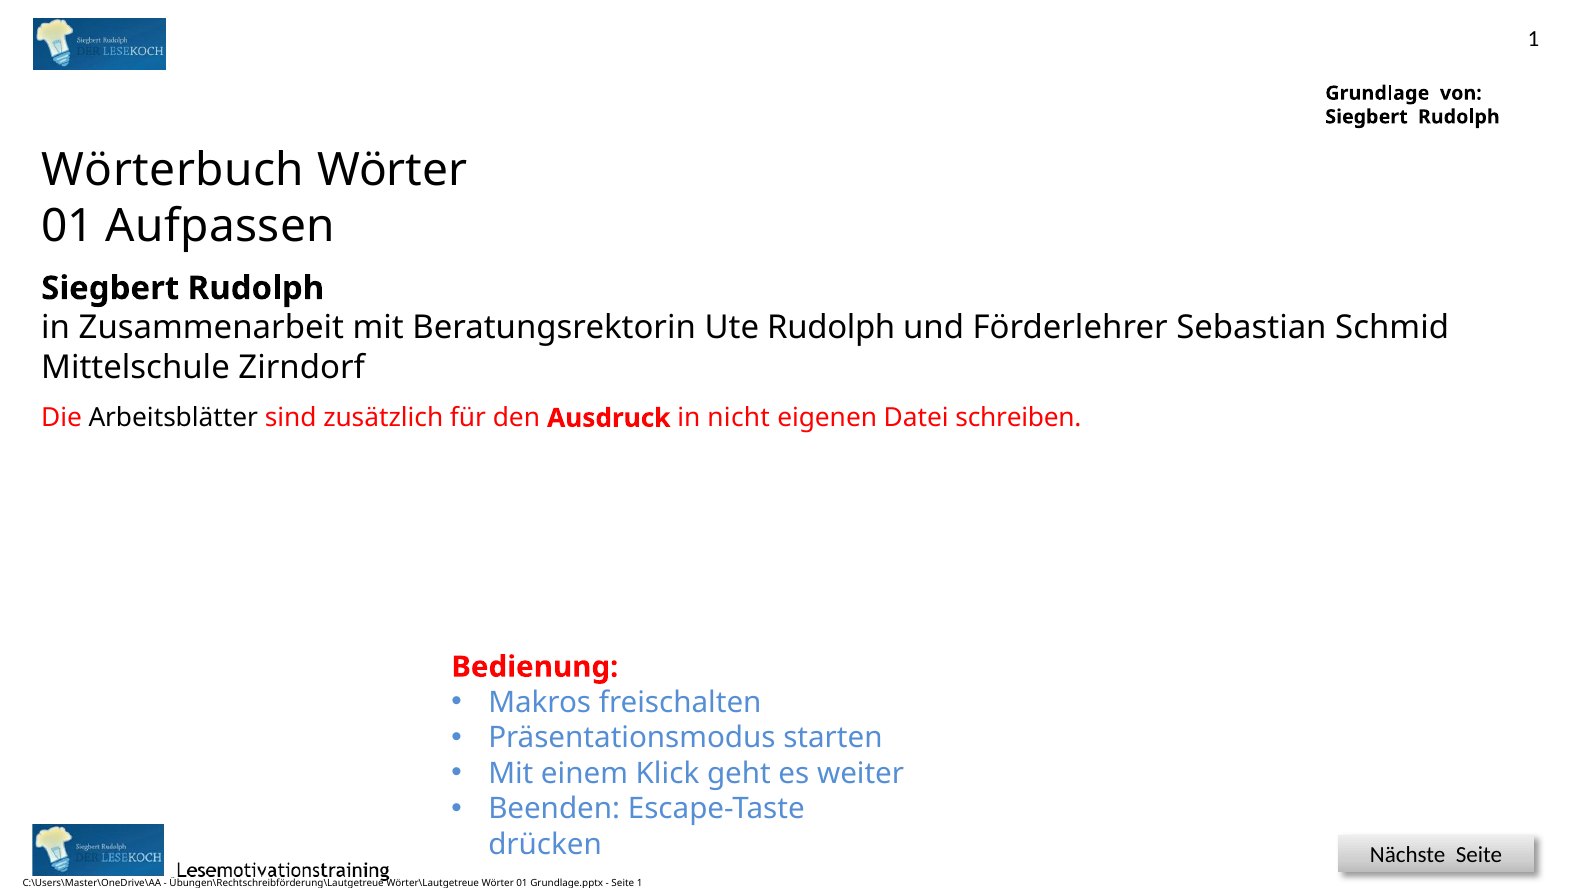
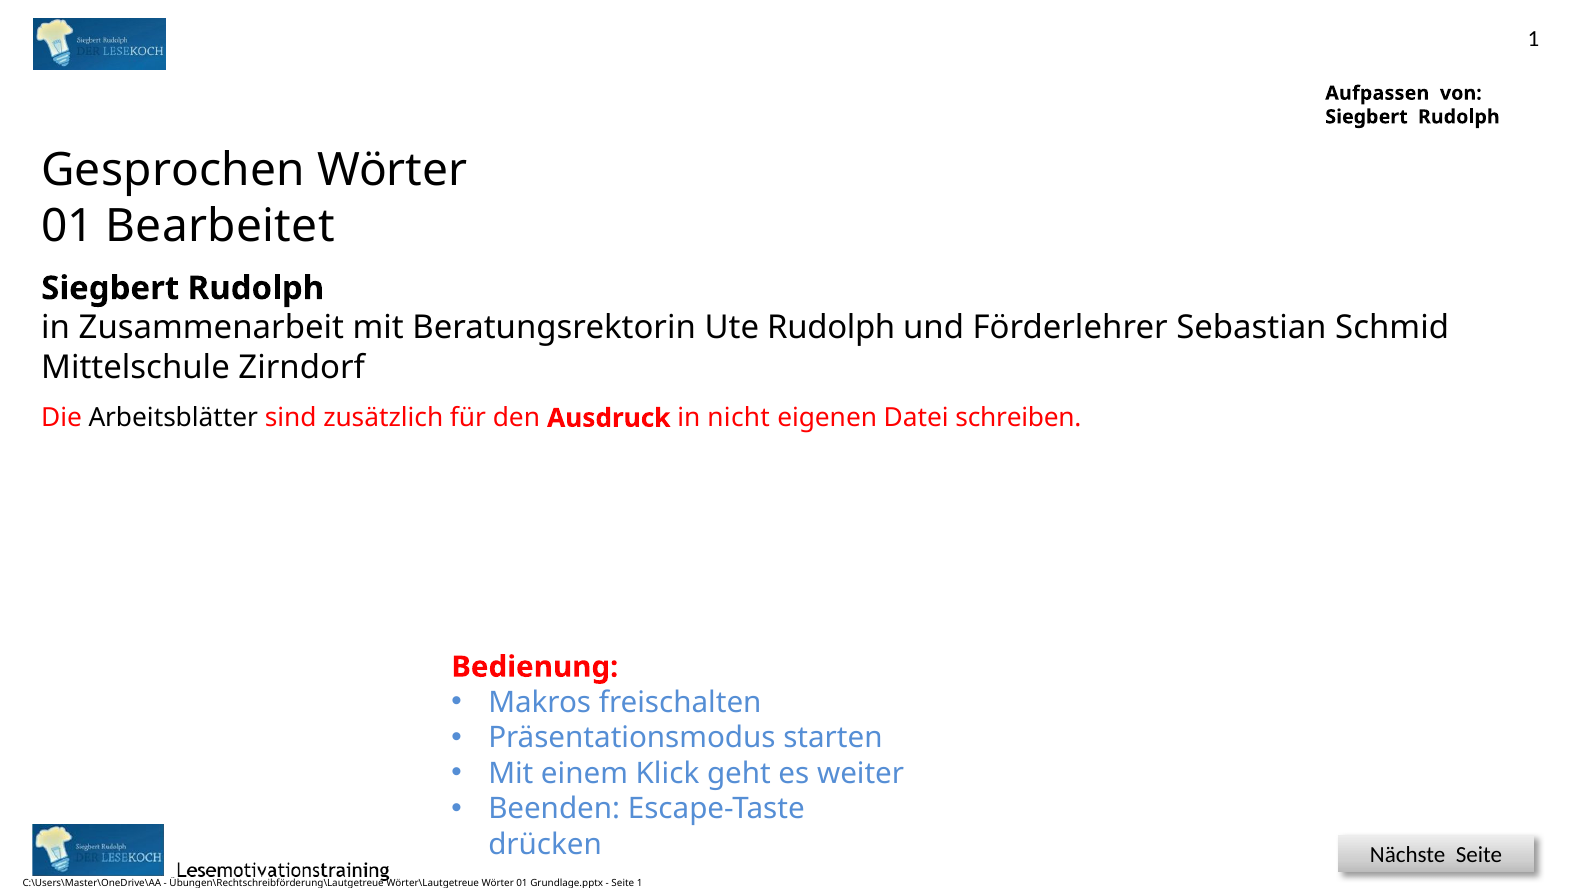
Grundlage: Grundlage -> Aufpassen (1377, 93)
Wörterbuch: Wörterbuch -> Gesprochen (173, 171)
Aufpassen: Aufpassen -> Bearbeitet (220, 226)
